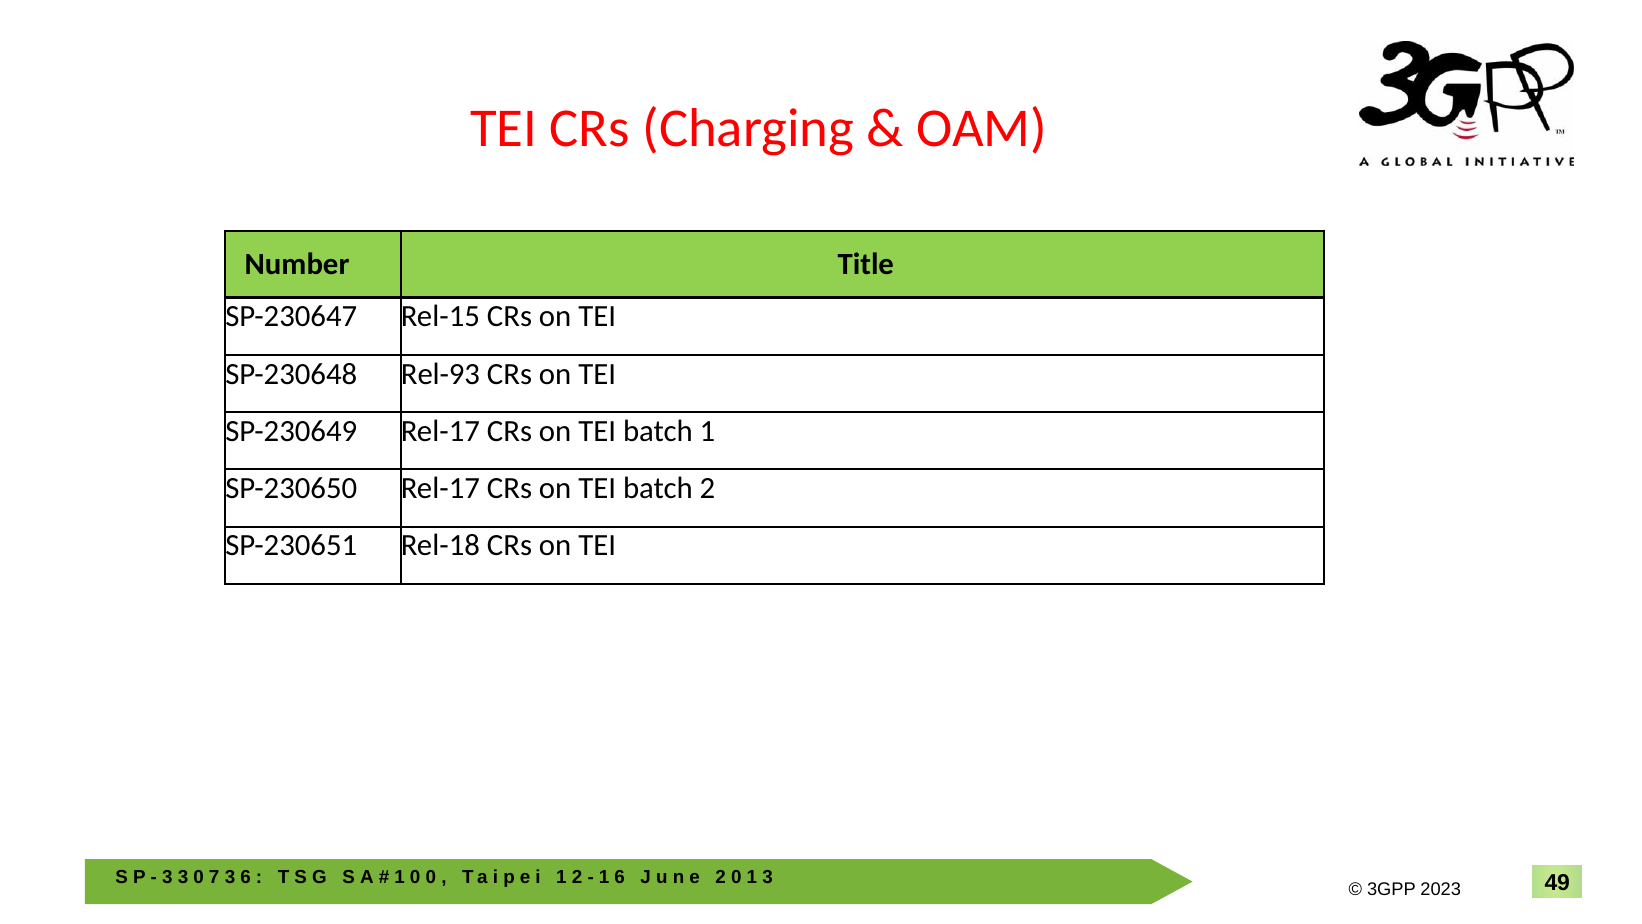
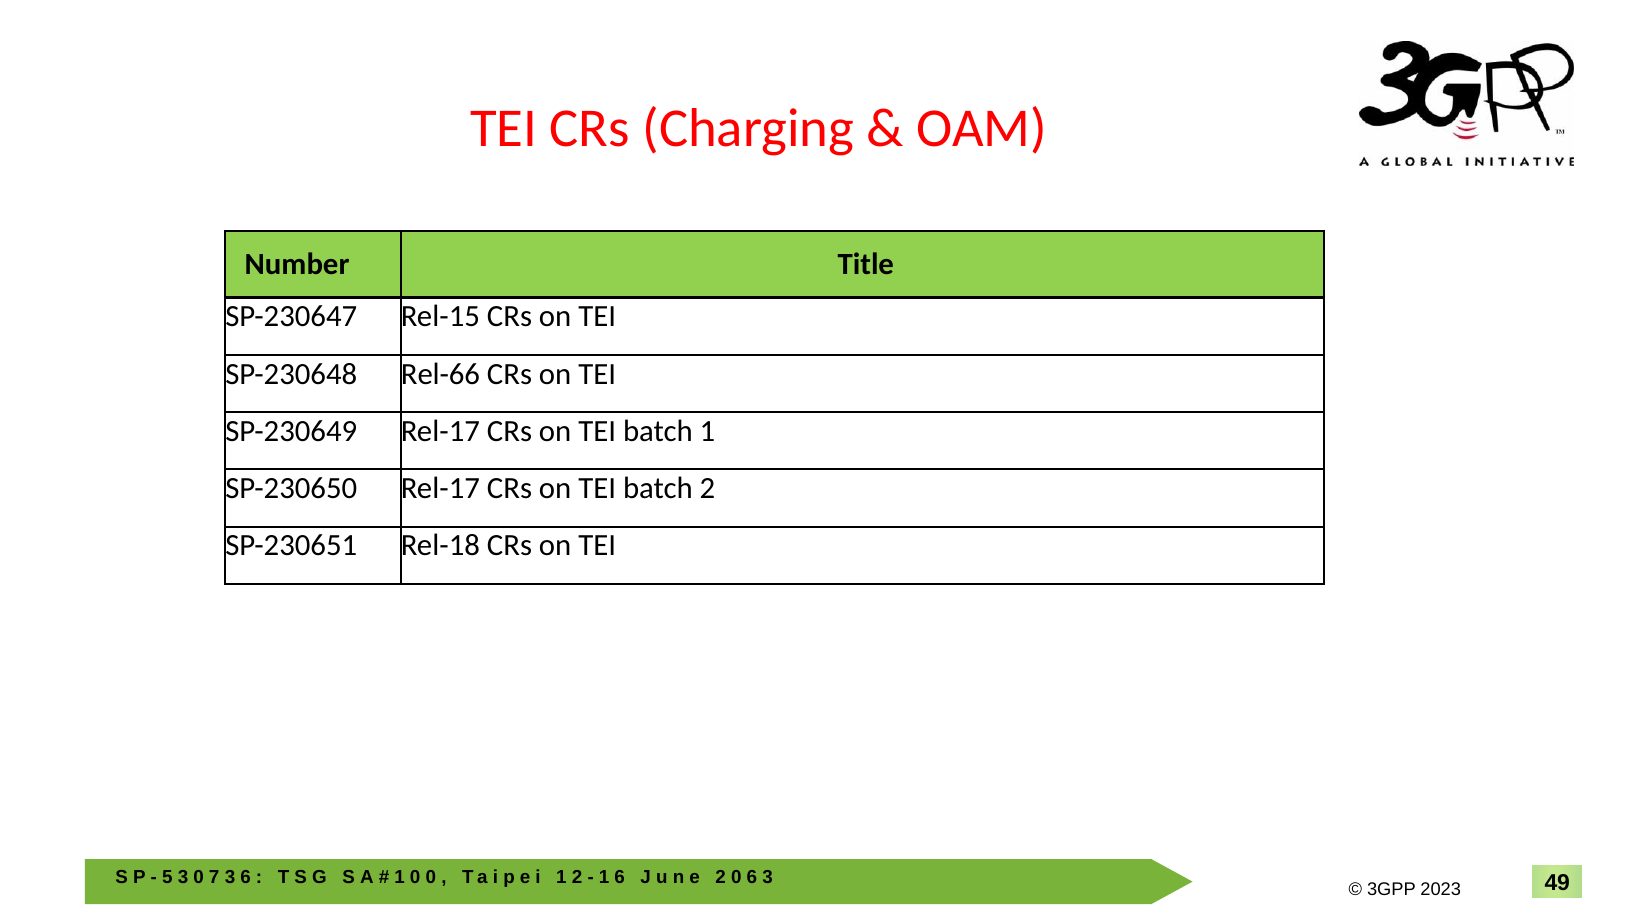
Rel-93: Rel-93 -> Rel-66 (440, 374)
3: 3 -> 5 (167, 877)
1: 1 -> 6 (752, 877)
